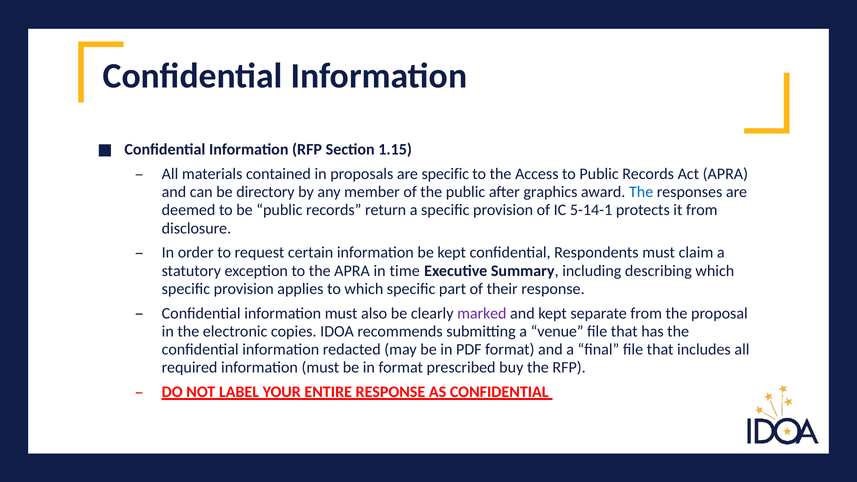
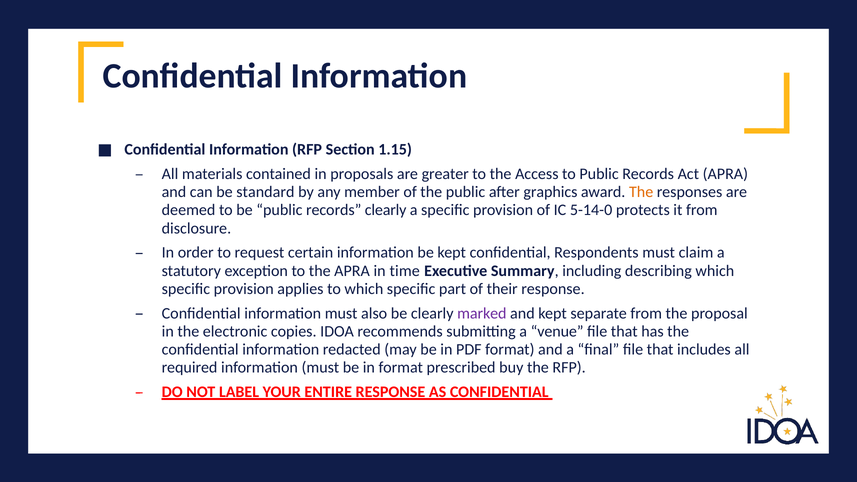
are specific: specific -> greater (445, 174)
directory: directory -> standard (265, 192)
The colour: blue -> orange (641, 192)
records return: return -> clearly (386, 210)
5-14-1: 5-14-1 -> 5-14-0 (591, 210)
